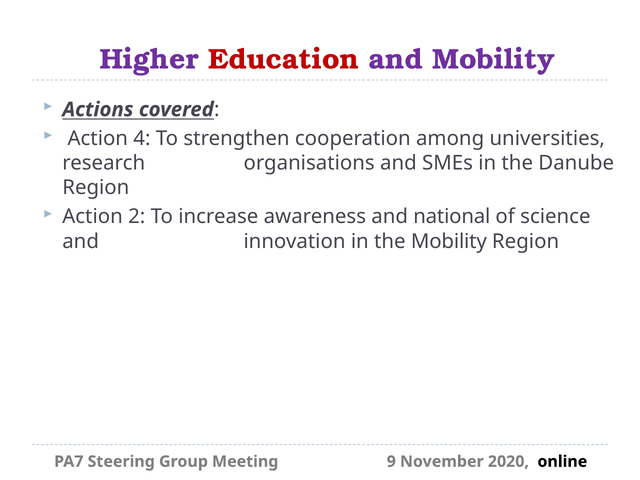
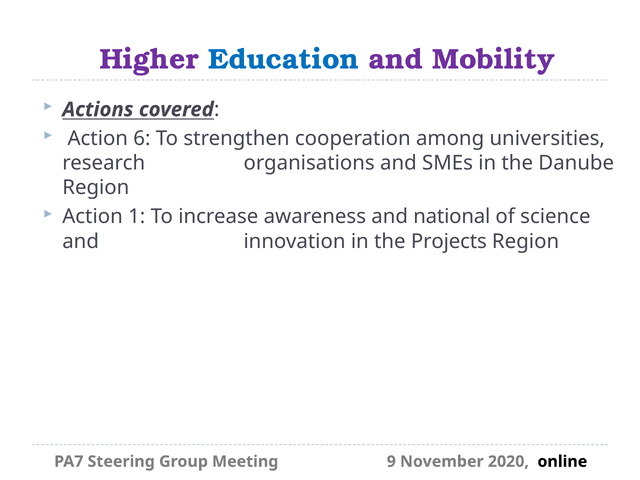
Education colour: red -> blue (284, 59)
4: 4 -> 6 (142, 139)
2: 2 -> 1 (137, 217)
the Mobility: Mobility -> Projects (449, 241)
